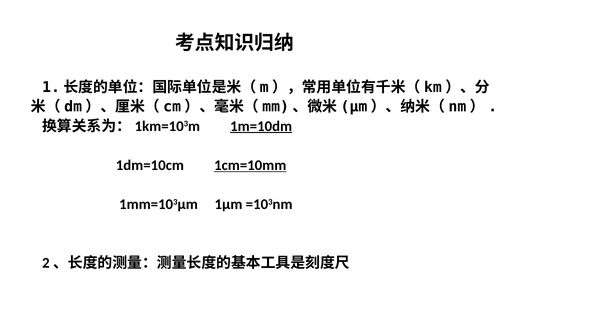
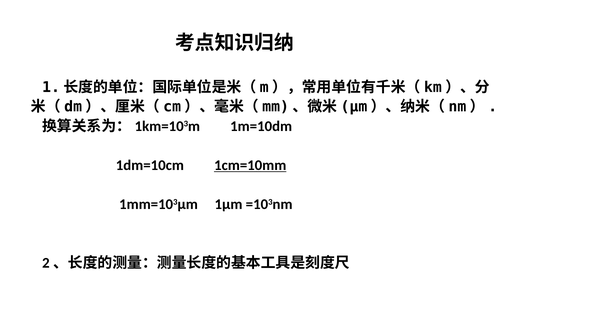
1m=10dm underline: present -> none (261, 126)
